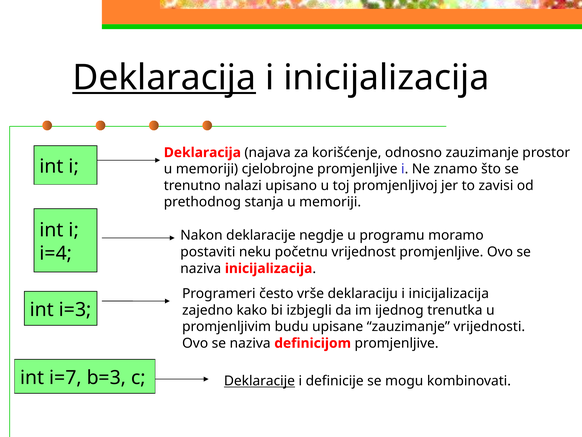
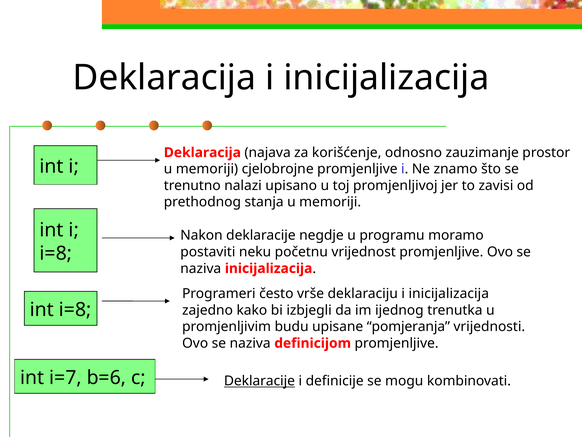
Deklaracija underline: present -> none (164, 78)
i=4: i=4 -> i=8 (56, 253)
int i=3: i=3 -> i=8 (75, 309)
upisane zauzimanje: zauzimanje -> pomjeranja (408, 326)
b=3: b=3 -> b=6 (106, 377)
